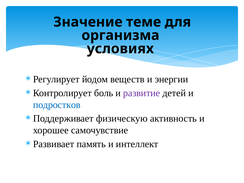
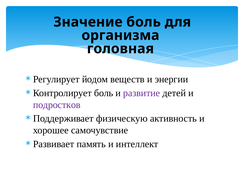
Значение теме: теме -> боль (144, 22)
условиях: условиях -> головная (120, 49)
подростков colour: blue -> purple (57, 105)
